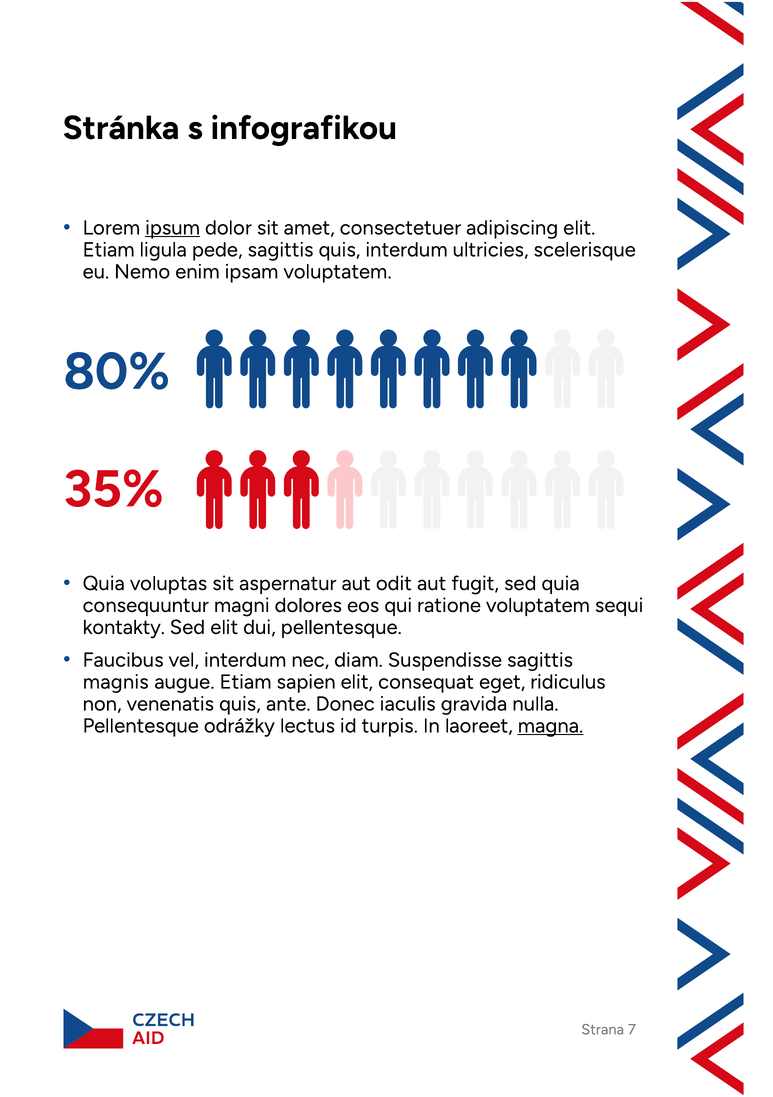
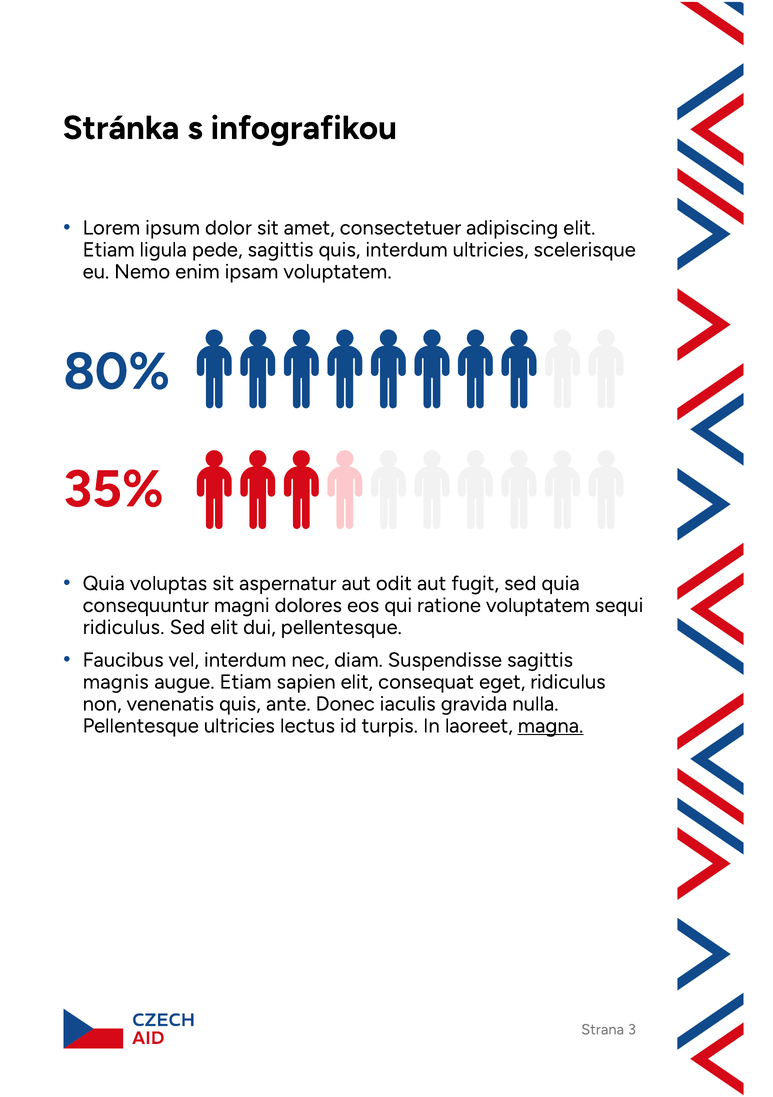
ipsum underline: present -> none (173, 228)
kontakty: kontakty -> ridiculus (124, 627)
Pellentesque odrážky: odrážky -> ultricies (239, 726)
7: 7 -> 3 (632, 1029)
